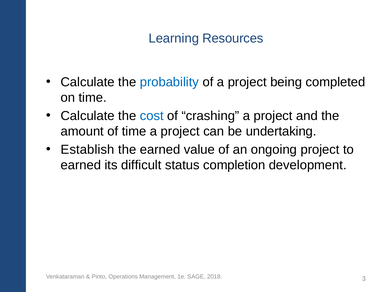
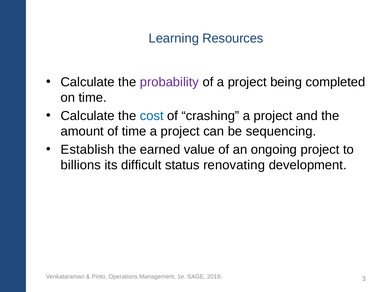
probability colour: blue -> purple (169, 82)
undertaking: undertaking -> sequencing (281, 131)
earned: earned -> billions (81, 165)
completion: completion -> renovating (234, 165)
